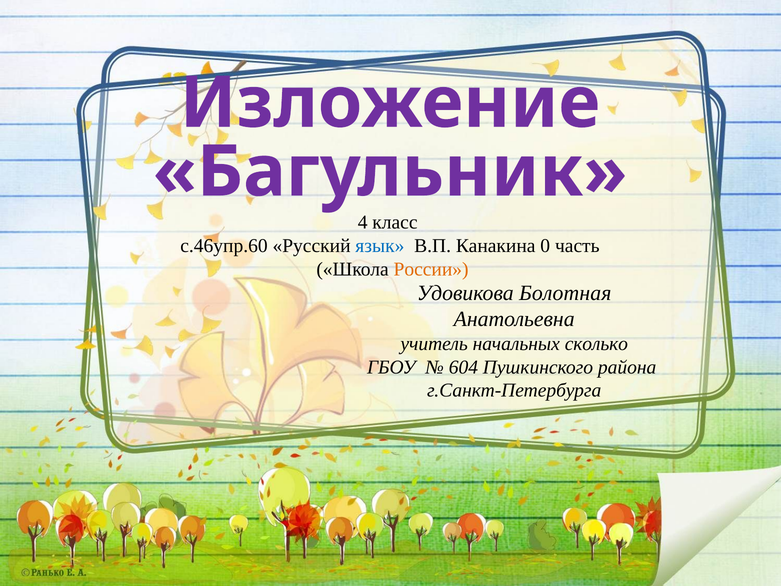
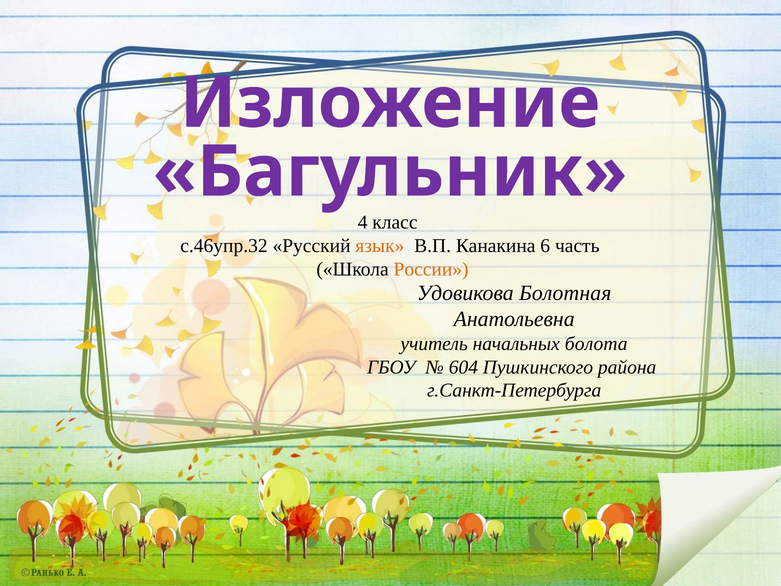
с.46упр.60: с.46упр.60 -> с.46упр.32 (224, 246)
язык colour: blue -> orange (380, 246)
0: 0 -> 6 (545, 246)
сколько: сколько -> болота (596, 344)
